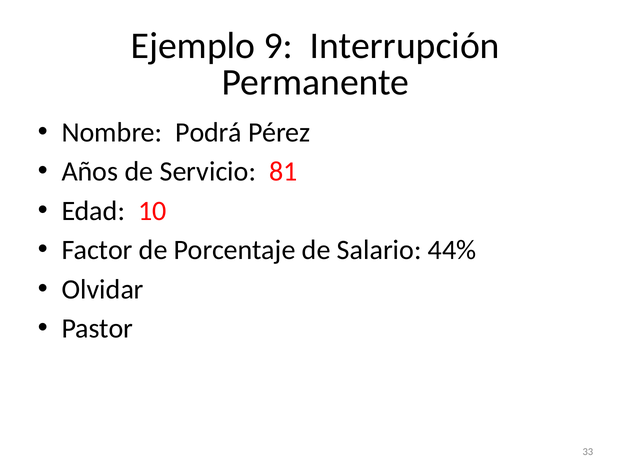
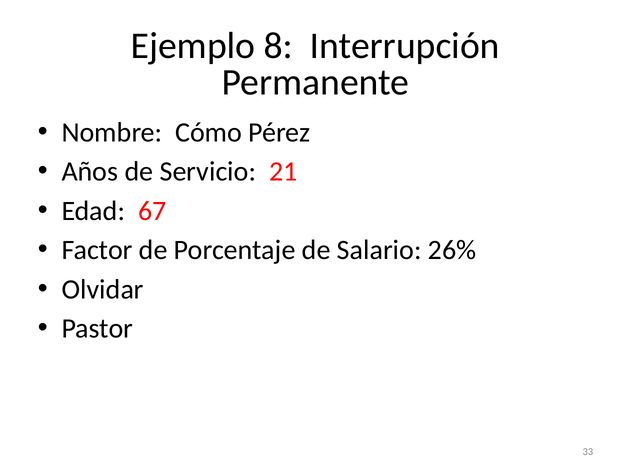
9: 9 -> 8 (278, 46)
Podrá: Podrá -> Cómo (208, 132)
81: 81 -> 21 (283, 172)
10: 10 -> 67 (152, 211)
44%: 44% -> 26% (452, 250)
